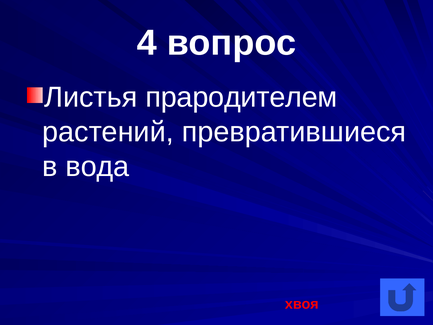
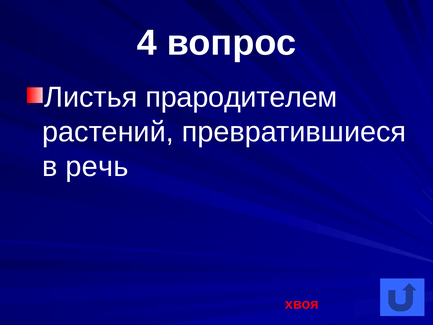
вода: вода -> речь (97, 167)
